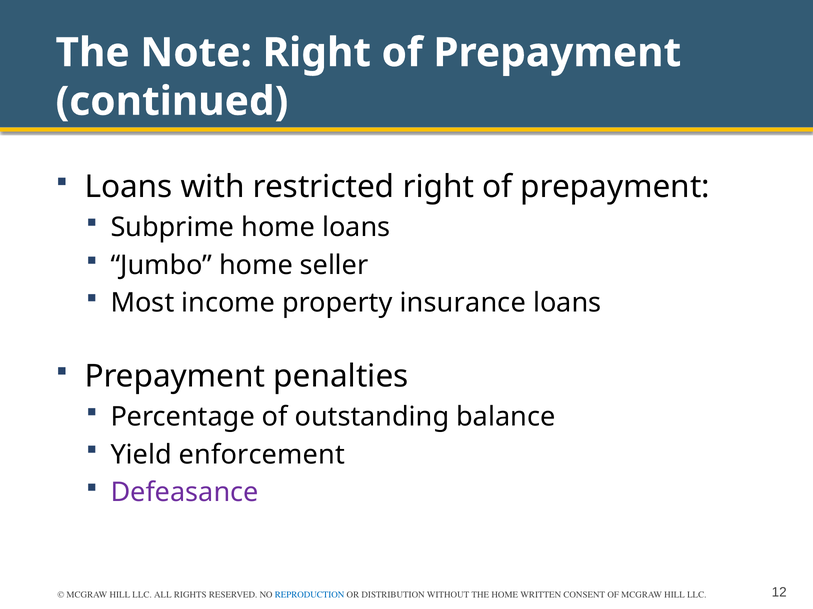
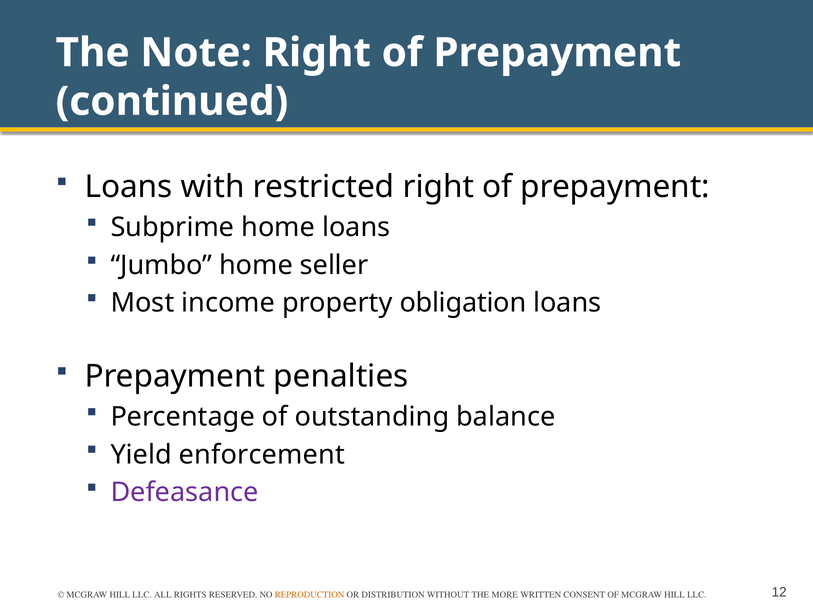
insurance: insurance -> obligation (463, 303)
REPRODUCTION colour: blue -> orange (310, 595)
THE HOME: HOME -> MORE (505, 595)
